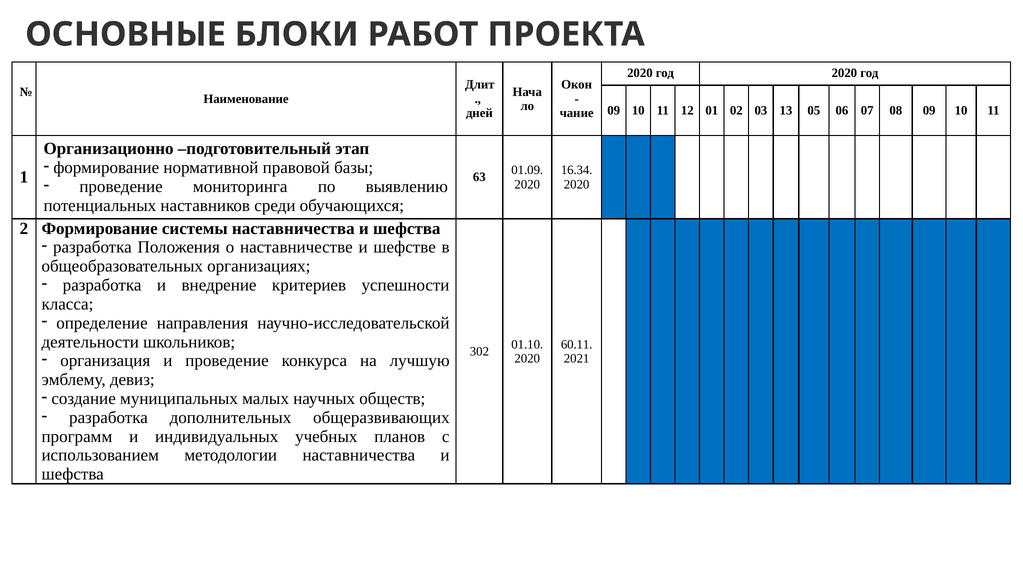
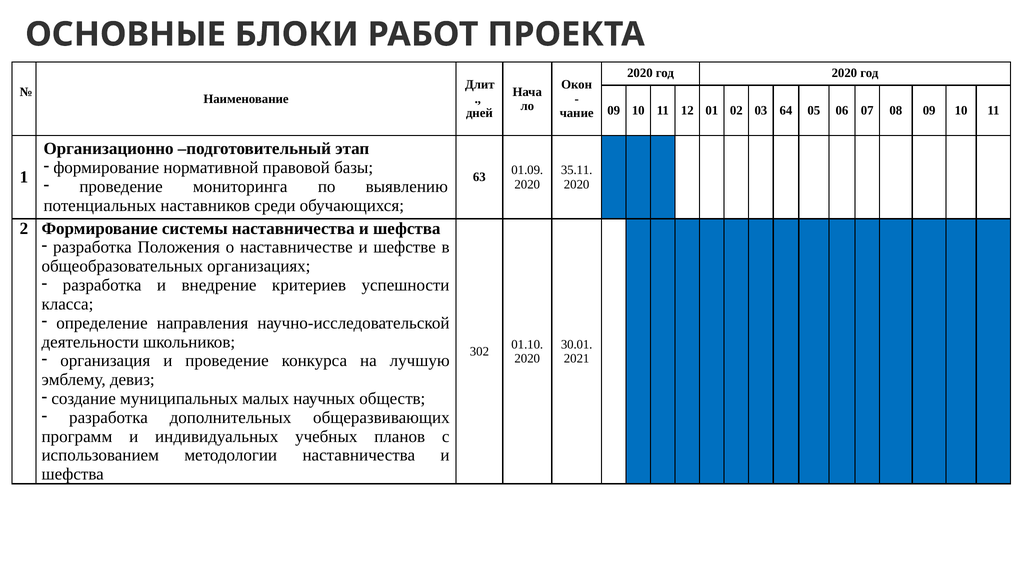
13: 13 -> 64 (786, 111)
16.34: 16.34 -> 35.11 (577, 170)
60.11: 60.11 -> 30.01 (577, 345)
